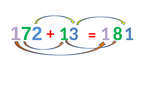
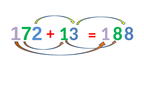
1: 1 -> 8 (129, 34)
